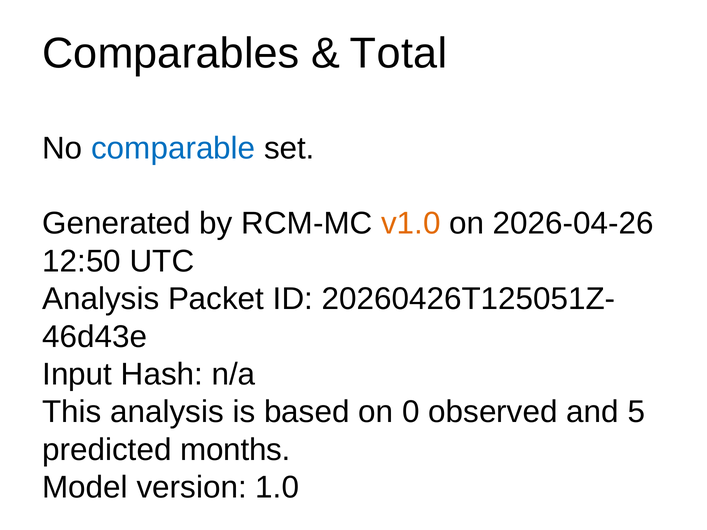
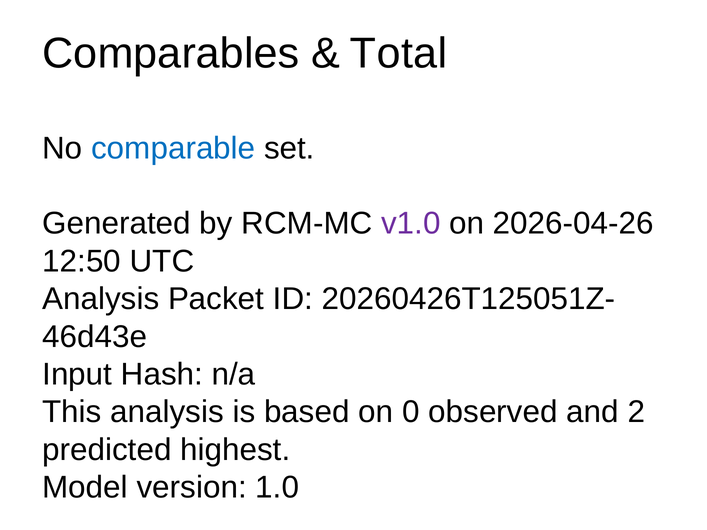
v1.0 colour: orange -> purple (411, 224)
5: 5 -> 2 (636, 412)
months: months -> highest (235, 450)
